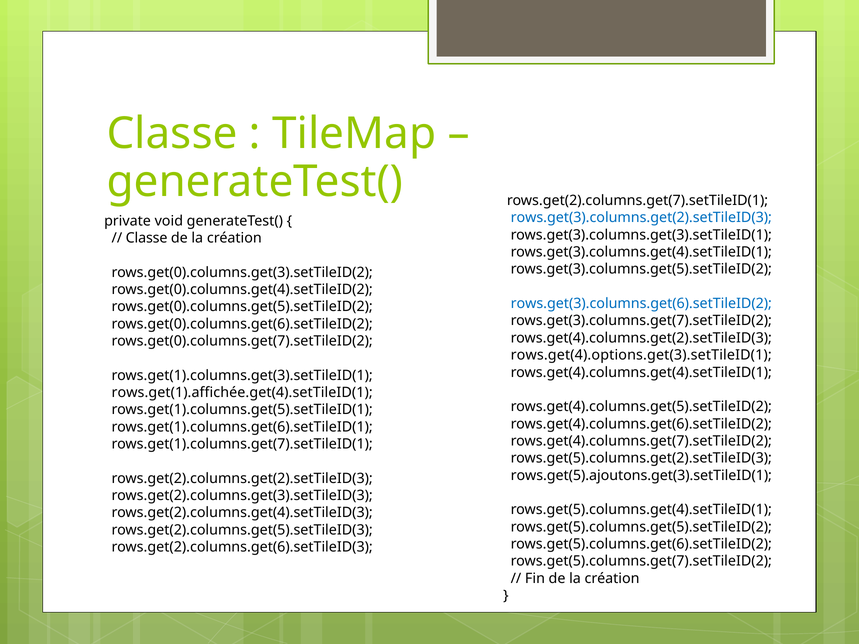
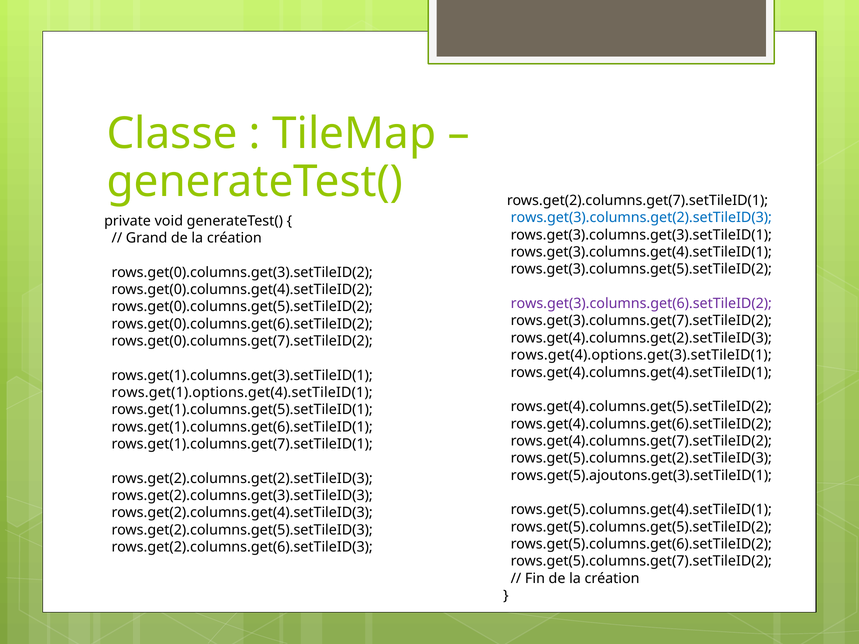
Classe: Classe -> Grand (147, 238)
rows.get(3).columns.get(6).setTileID(2 colour: blue -> purple (641, 304)
rows.get(1).affichée.get(4).setTileID(1: rows.get(1).affichée.get(4).setTileID(1 -> rows.get(1).options.get(4).setTileID(1 (242, 393)
